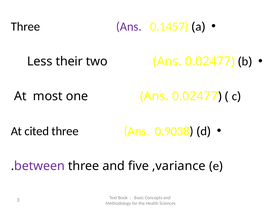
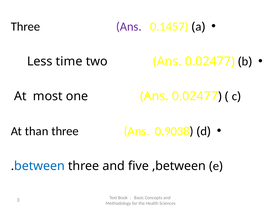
their: their -> time (69, 61)
cited: cited -> than (37, 131)
between colour: purple -> blue (40, 166)
,variance: ,variance -> ,between (179, 166)
